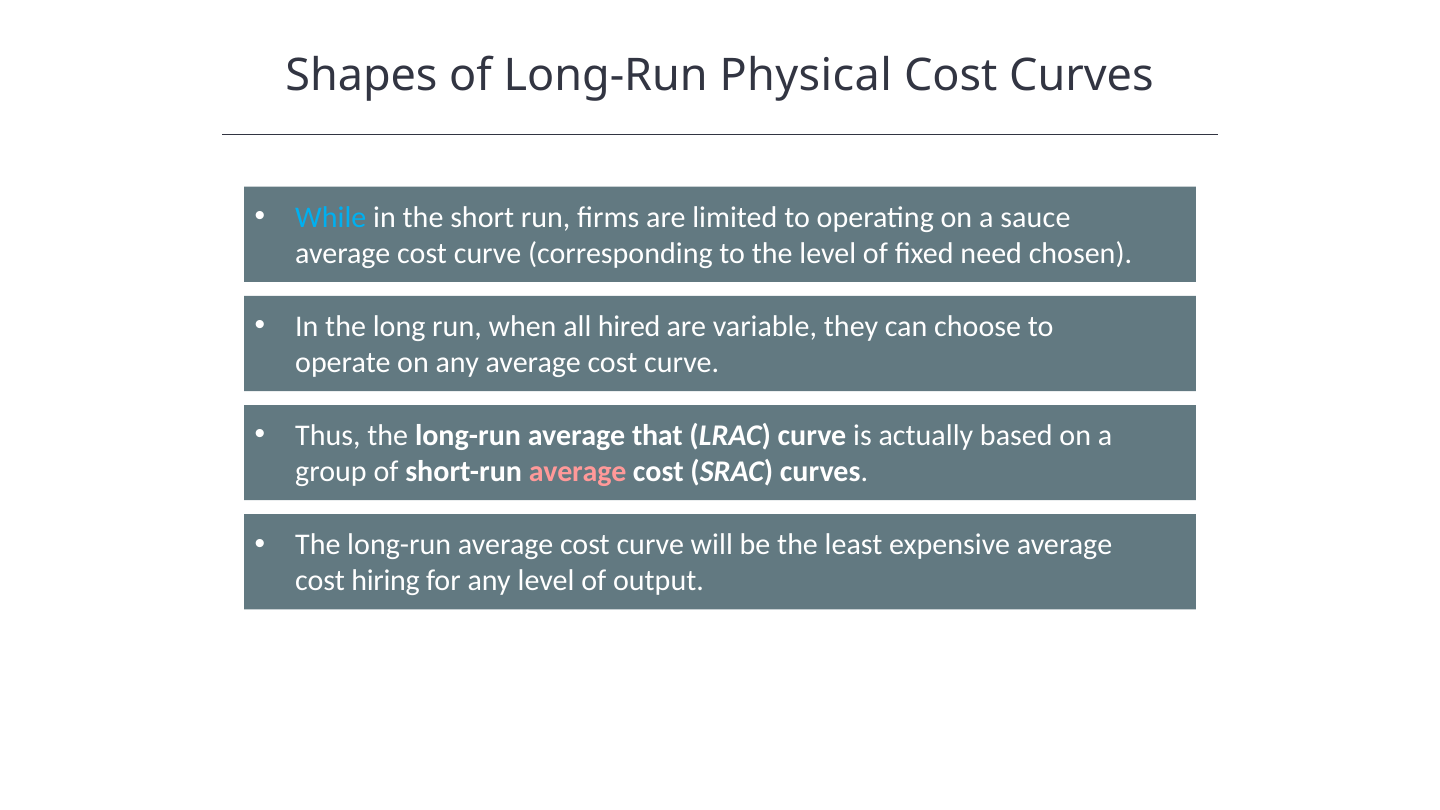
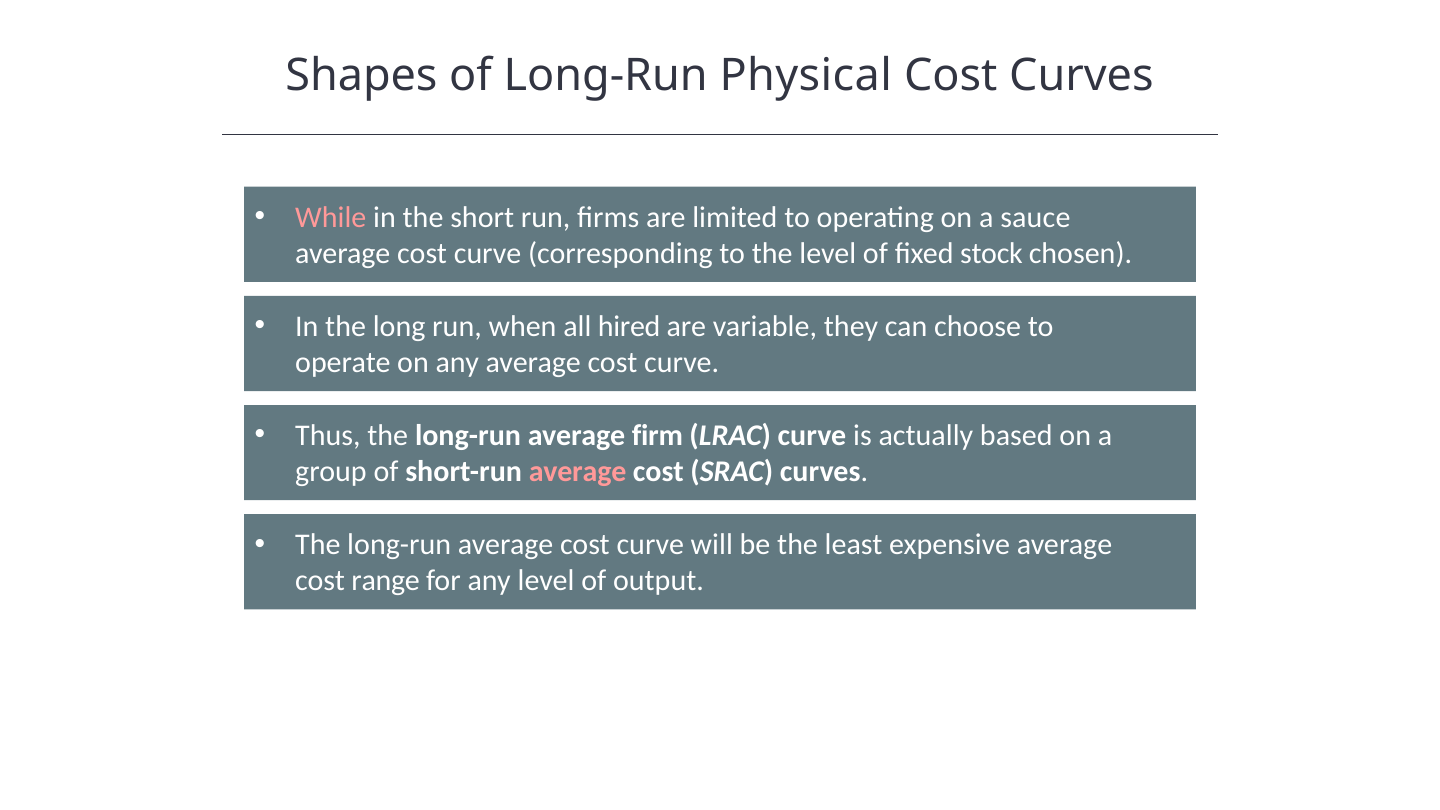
While colour: light blue -> pink (331, 217)
need: need -> stock (991, 254)
that: that -> firm (657, 436)
hiring: hiring -> range (386, 581)
